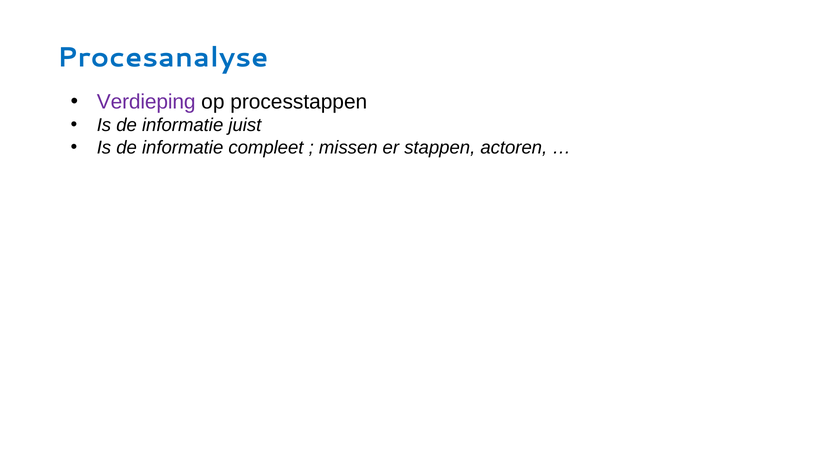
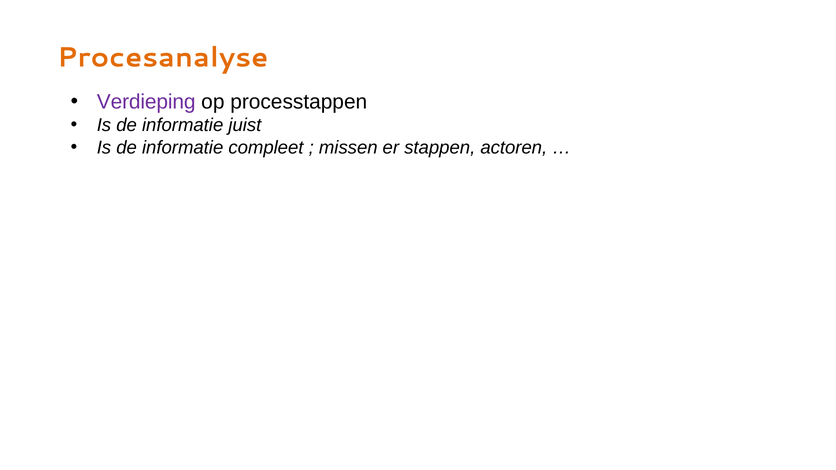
Procesanalyse colour: blue -> orange (163, 57)
